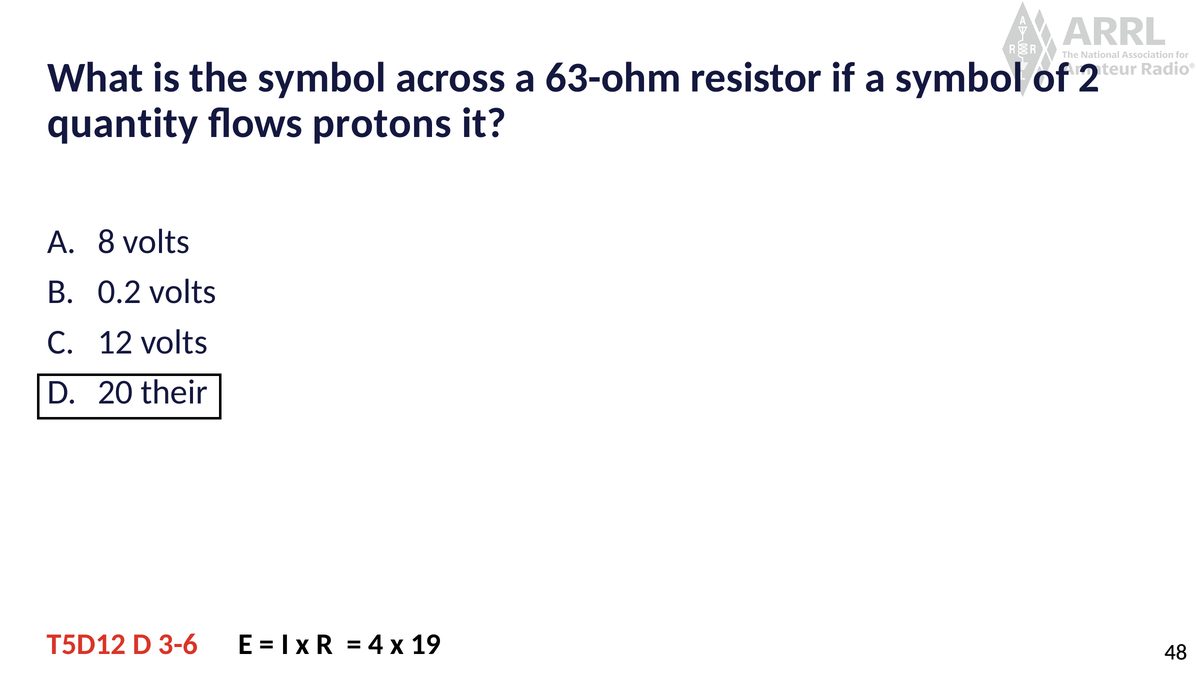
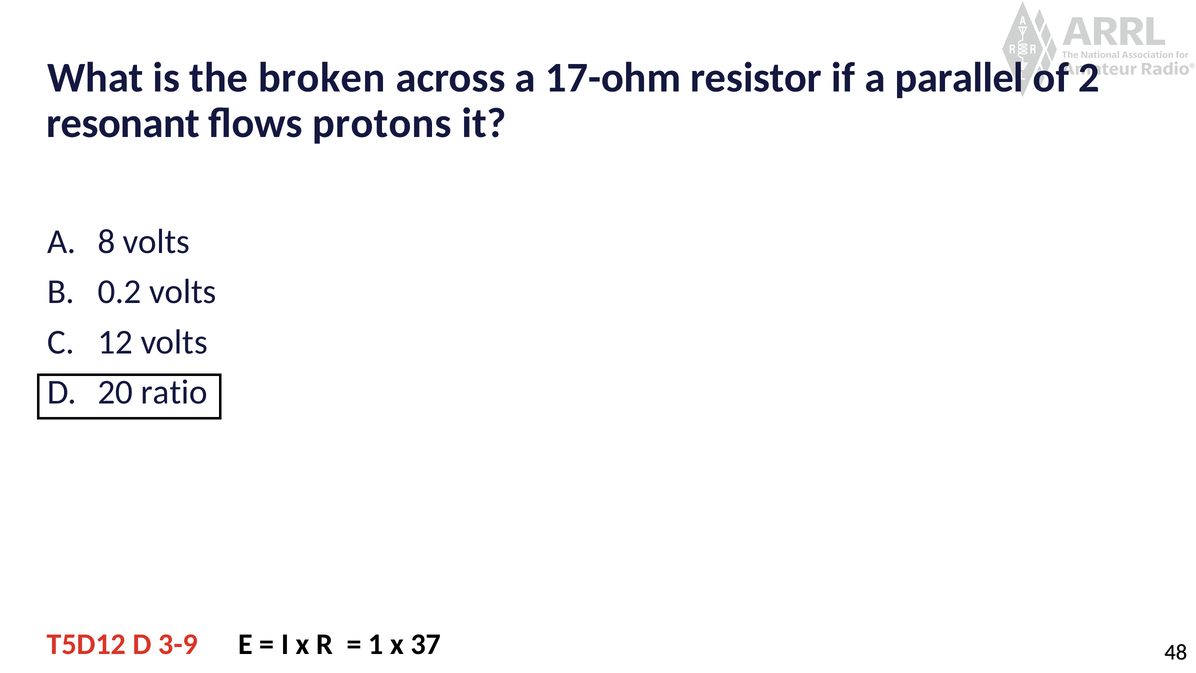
the symbol: symbol -> broken (322, 78)
63-ohm: 63-ohm -> 17-ohm (613, 78)
a symbol: symbol -> parallel (959, 78)
quantity: quantity -> resonant (123, 123)
their: their -> ratio (174, 392)
3-6: 3-6 -> 3-9 (178, 644)
4: 4 -> 1 (376, 644)
19: 19 -> 37 (426, 644)
